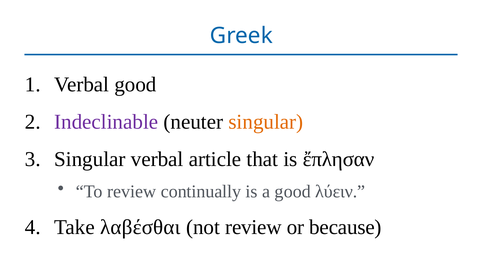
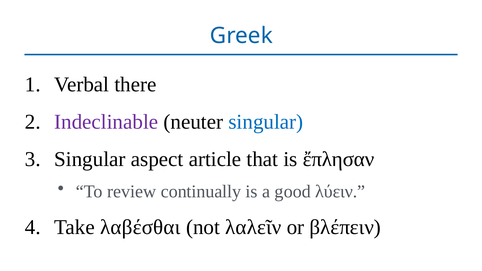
Verbal good: good -> there (135, 84)
singular colour: orange -> blue (266, 122)
Singular verbal: verbal -> aspect (157, 159)
not review: review -> λαλεῖν (253, 227)
because: because -> βλέπειν (345, 227)
